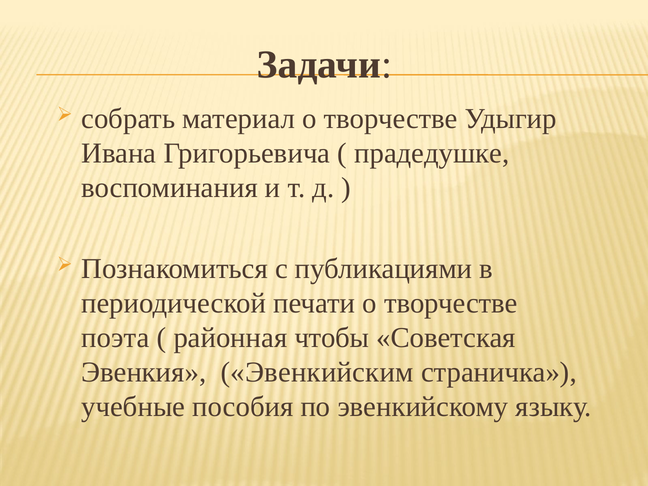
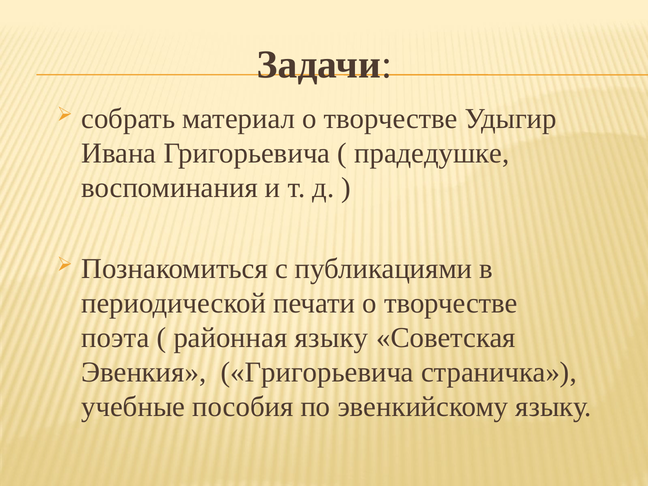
районная чтобы: чтобы -> языку (332, 338)
Эвенкия Эвенкийским: Эвенкийским -> Григорьевича (317, 372)
